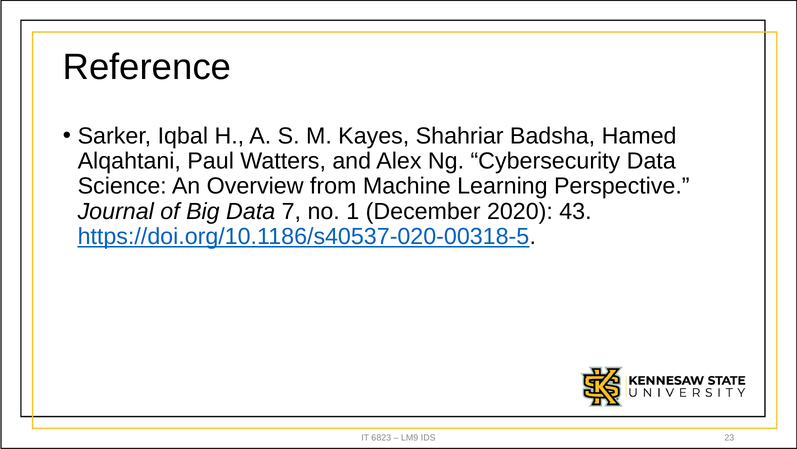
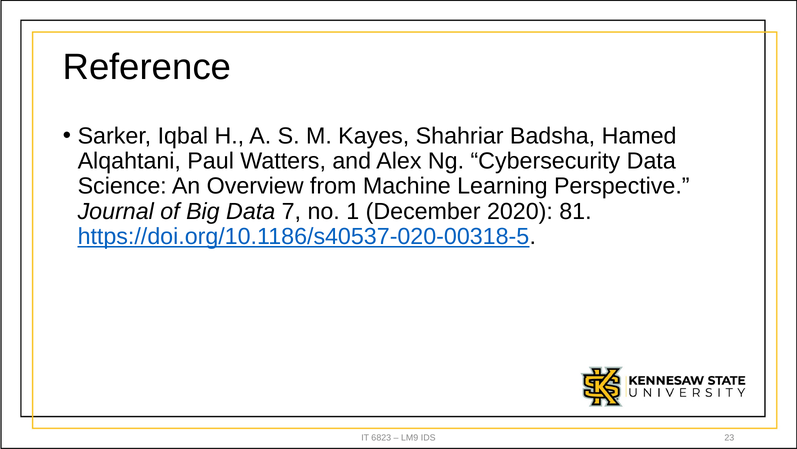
43: 43 -> 81 (575, 211)
